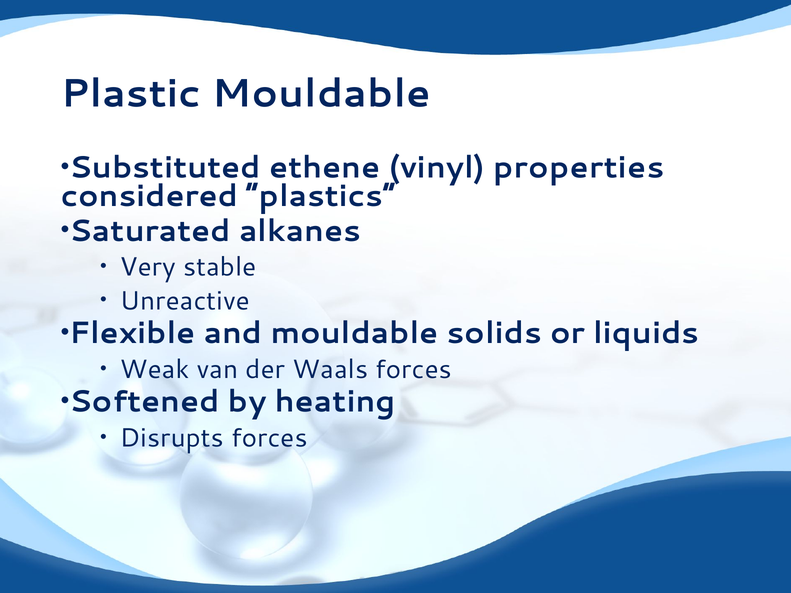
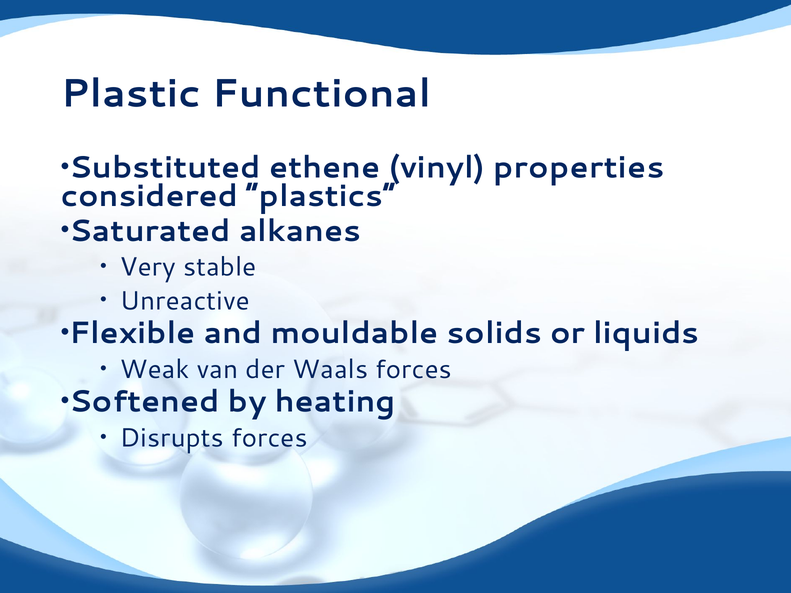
Plastic Mouldable: Mouldable -> Functional (321, 94)
